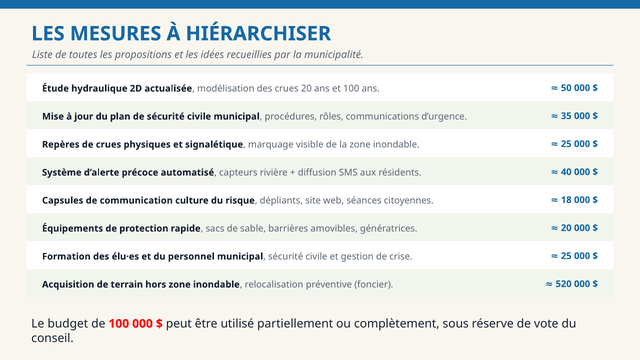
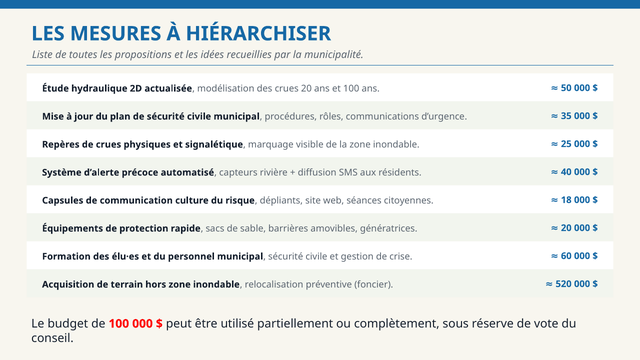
25: 25 -> 60 (566, 256)
